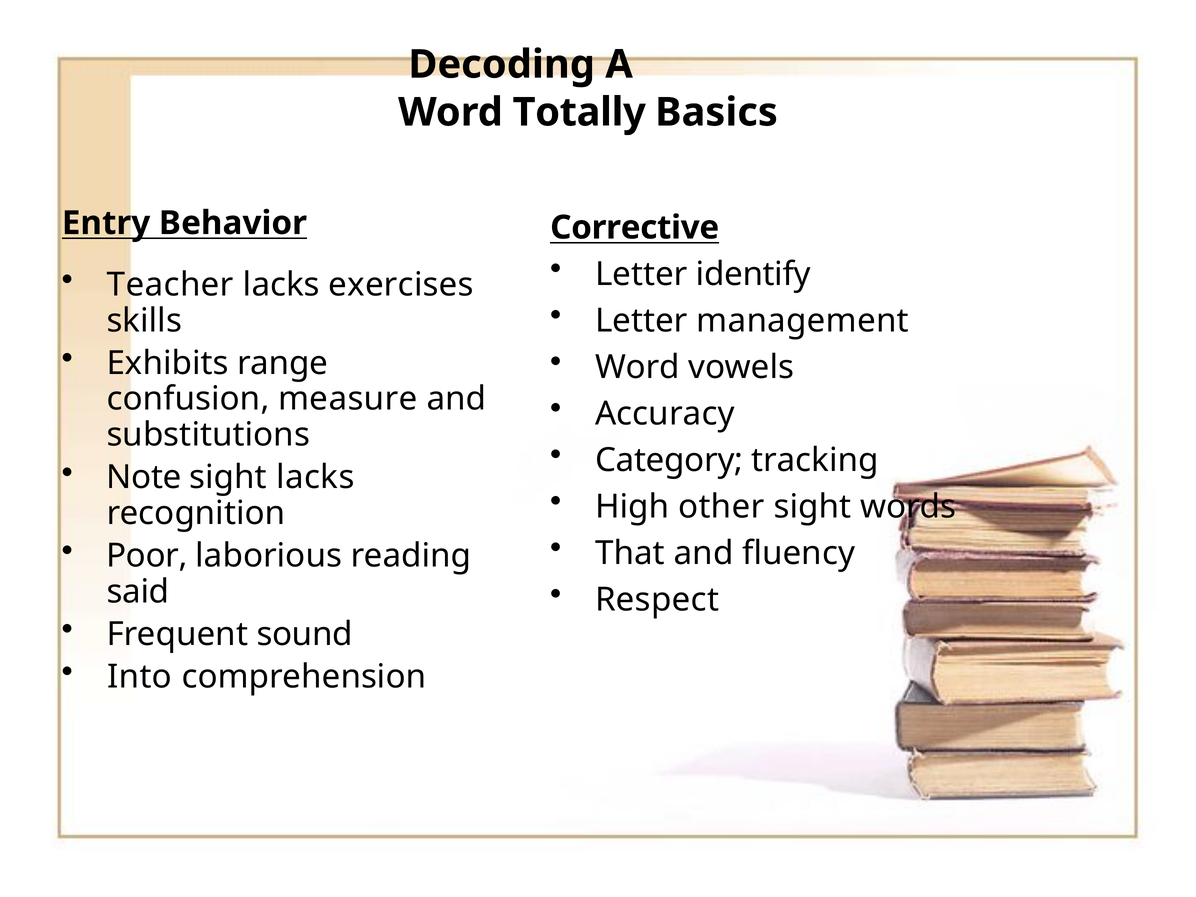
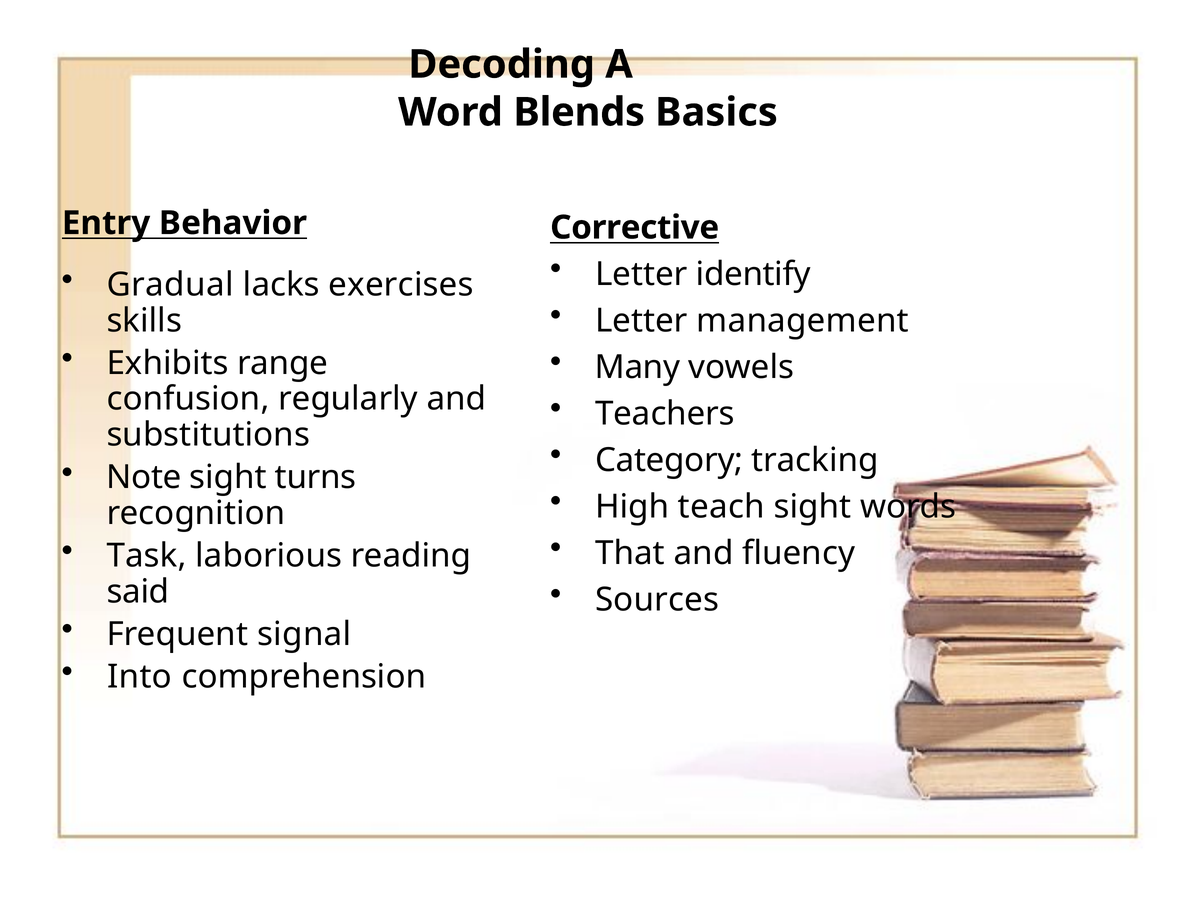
Totally: Totally -> Blends (579, 112)
Teacher: Teacher -> Gradual (170, 285)
Word: Word -> Many (637, 367)
measure: measure -> regularly (348, 399)
Accuracy: Accuracy -> Teachers (665, 414)
sight lacks: lacks -> turns (316, 477)
other: other -> teach (721, 507)
Poor: Poor -> Task (147, 556)
Respect: Respect -> Sources (657, 600)
sound: sound -> signal (304, 634)
